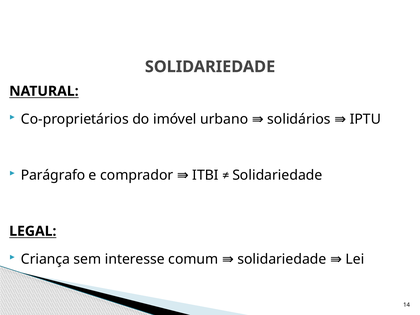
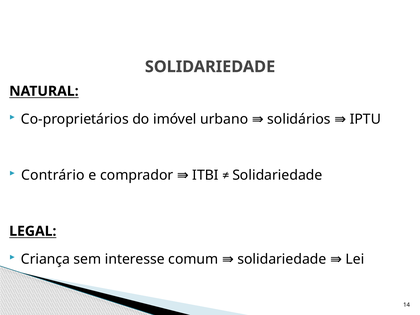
Parágrafo: Parágrafo -> Contrário (53, 175)
